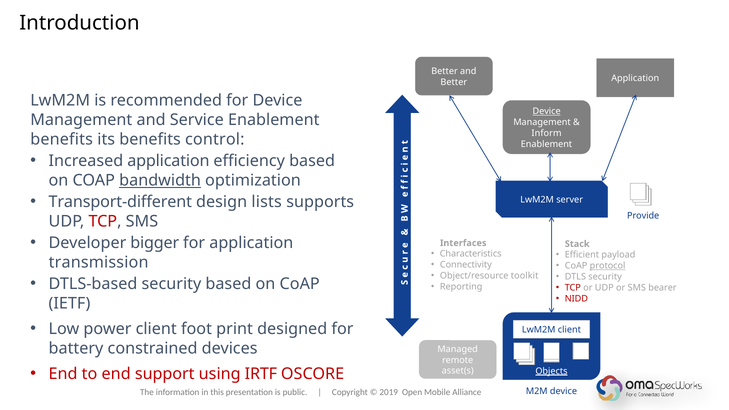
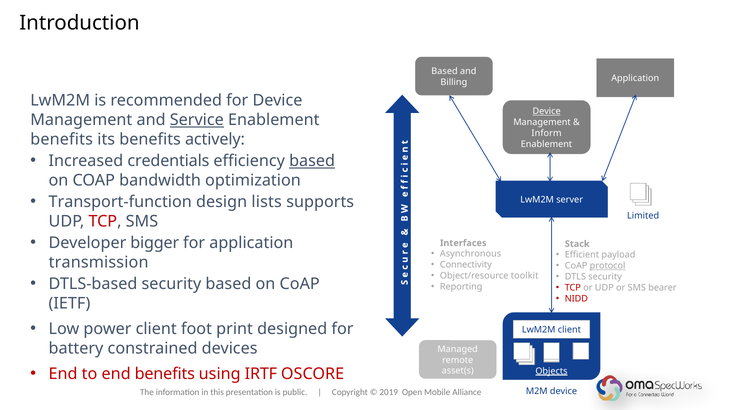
Better: Better -> Based (445, 71)
Better: Better -> Billing (454, 82)
Service underline: none -> present (197, 120)
control: control -> actively (215, 139)
Increased application: application -> credentials (168, 161)
based underline: none -> present (312, 161)
bandwidth underline: present -> none (160, 180)
Transport-different: Transport-different -> Transport-function (120, 202)
Provide: Provide -> Limited (643, 216)
Characteristics: Characteristics -> Asynchronous (471, 254)
end support: support -> benefits (165, 374)
